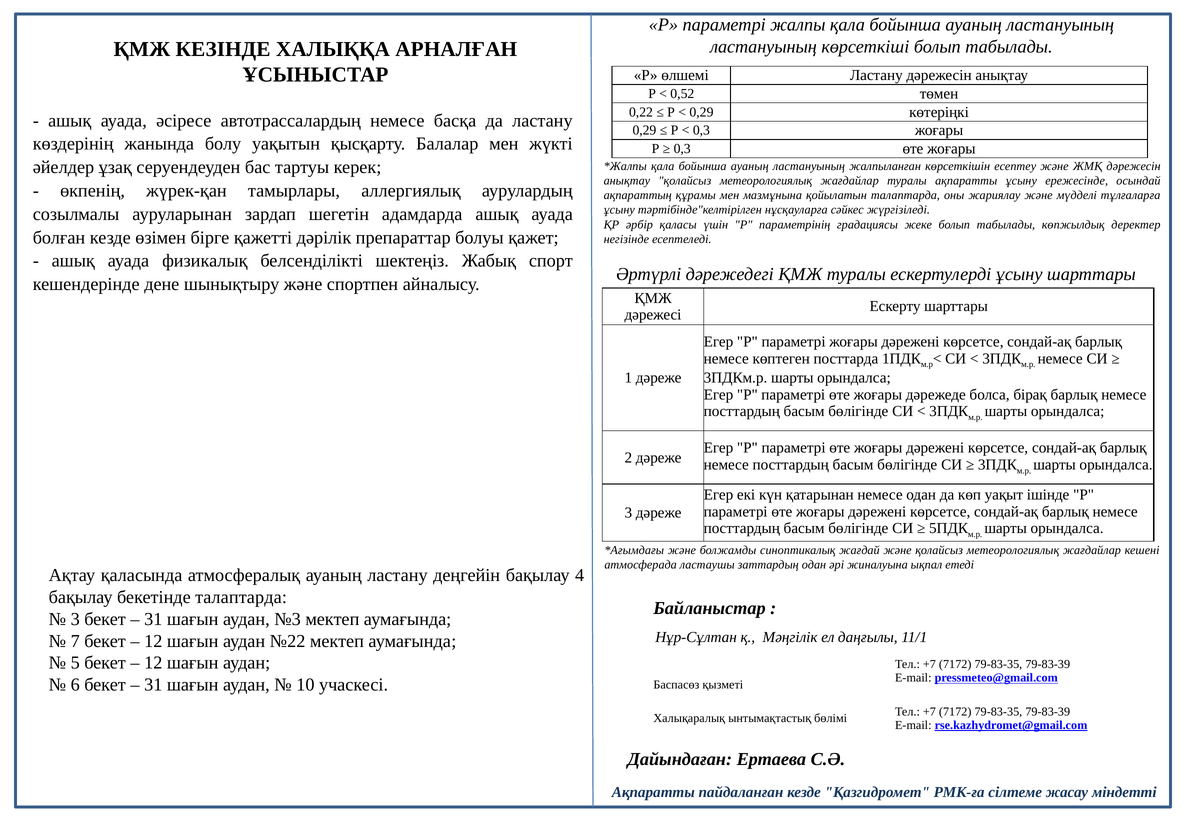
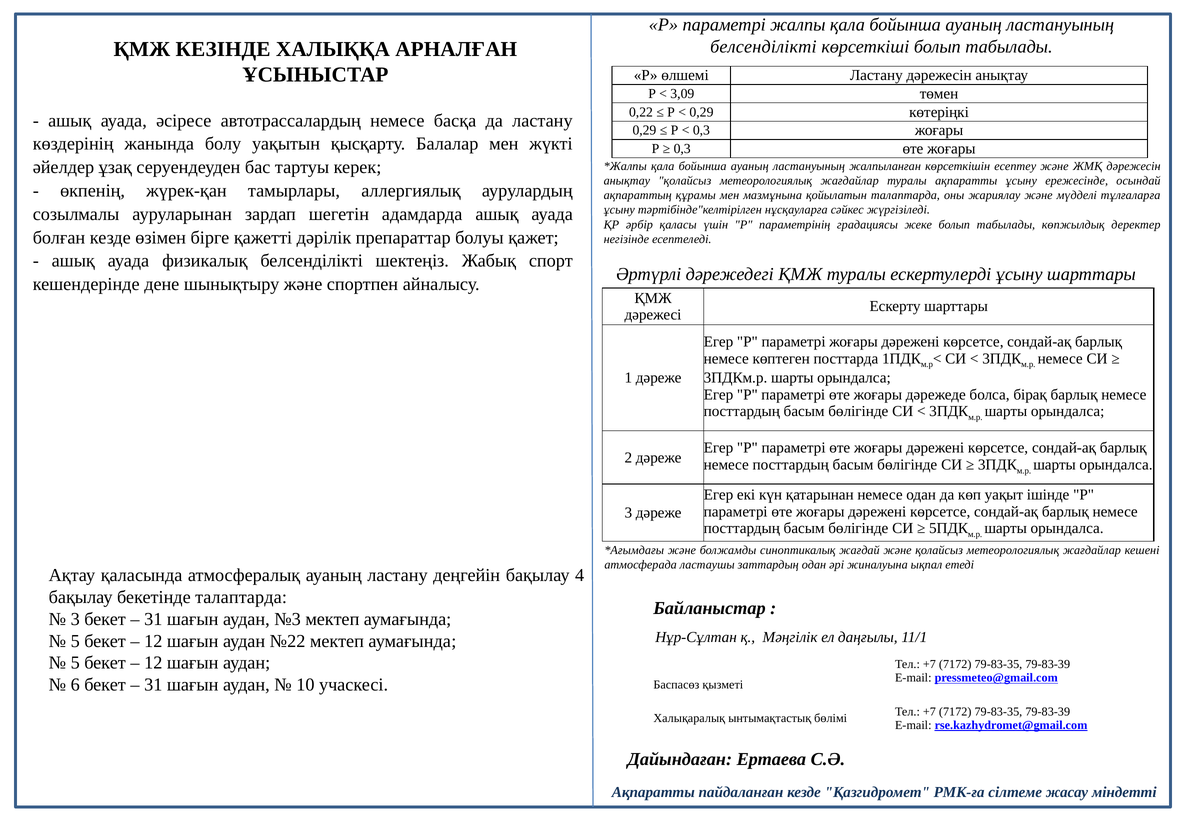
ластануының: ластануының -> белсенділікті (763, 47)
0,52: 0,52 -> 3,09 (682, 94)
7: 7 -> 5 (75, 641)
